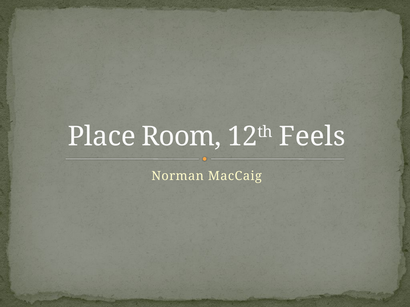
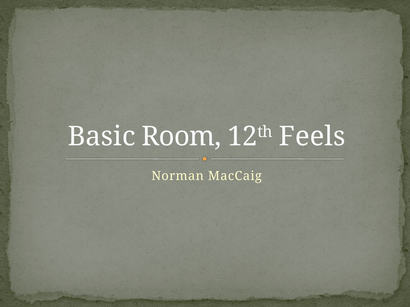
Place: Place -> Basic (102, 137)
